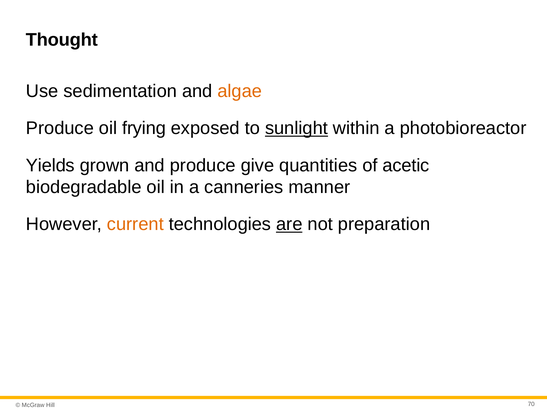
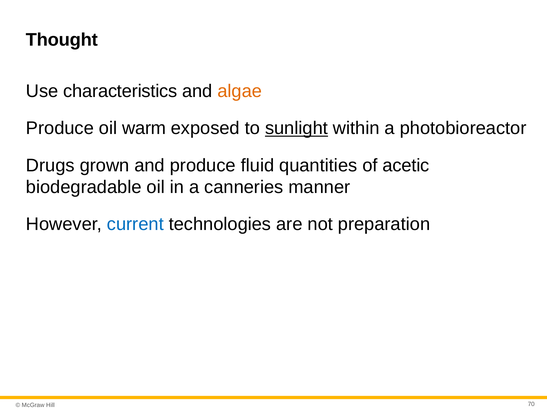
sedimentation: sedimentation -> characteristics (120, 91)
frying: frying -> warm (144, 128)
Yields: Yields -> Drugs (50, 165)
give: give -> fluid (257, 165)
current colour: orange -> blue (135, 224)
are underline: present -> none (289, 224)
